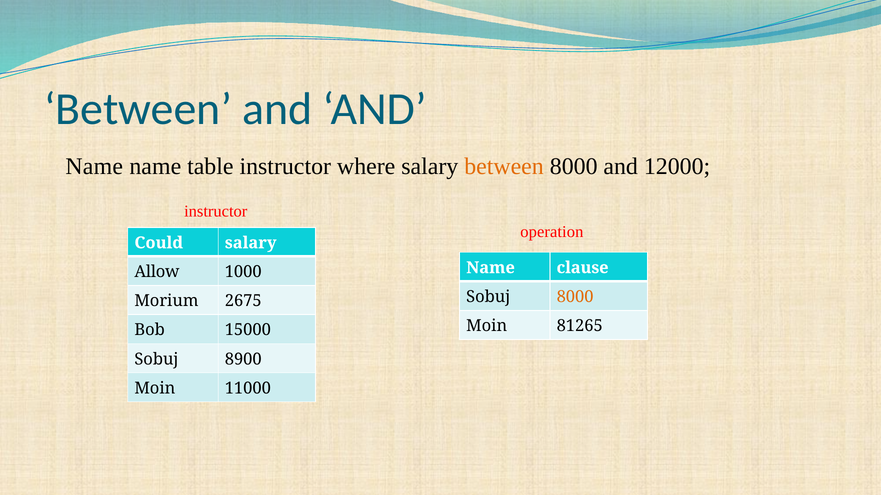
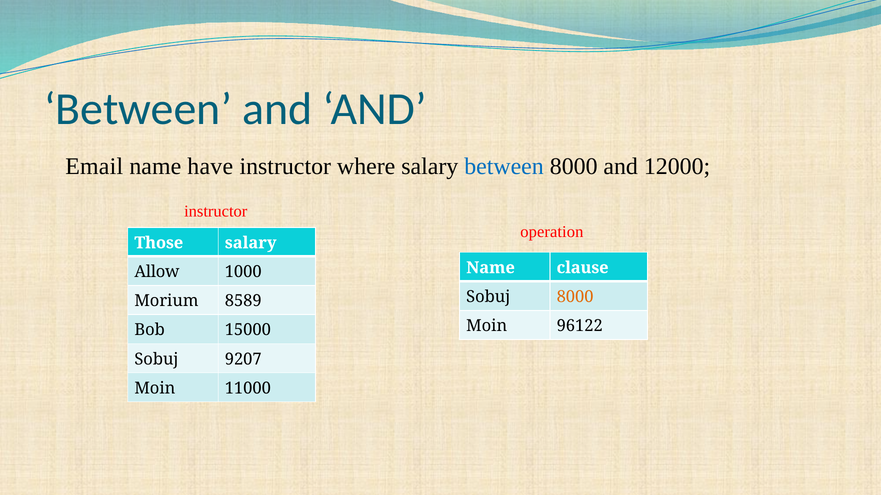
Name: Name -> Email (94, 167)
table: table -> have (210, 167)
between colour: orange -> blue (504, 167)
Could: Could -> Those (159, 243)
2675: 2675 -> 8589 (243, 301)
81265: 81265 -> 96122 (580, 326)
8900: 8900 -> 9207 (243, 360)
